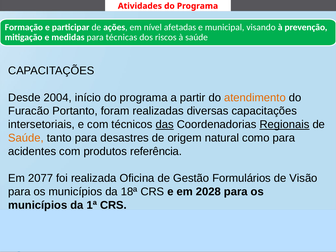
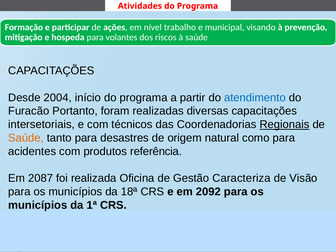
afetadas: afetadas -> trabalho (180, 27)
medidas: medidas -> hospeda (68, 37)
técnicas: técnicas -> volantes (122, 37)
atendimento colour: orange -> blue (255, 98)
das underline: present -> none (165, 124)
2077: 2077 -> 2087 (41, 178)
Formulários: Formulários -> Caracteriza (241, 178)
2028: 2028 -> 2092 (208, 192)
